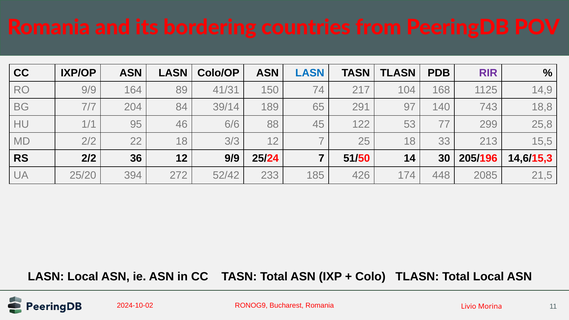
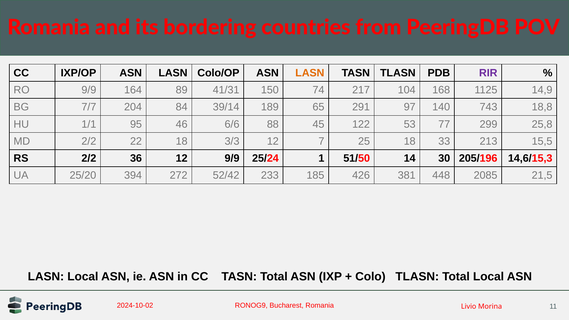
LASN colour: blue -> orange (310, 73)
25/24 7: 7 -> 1 (321, 158)
174: 174 -> 381 (407, 175)
